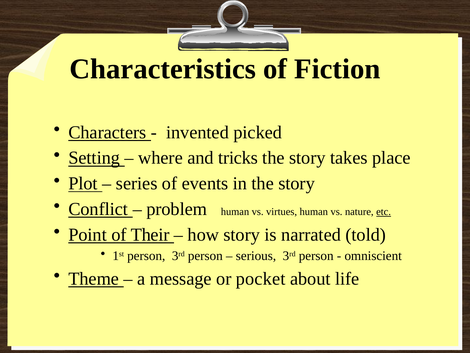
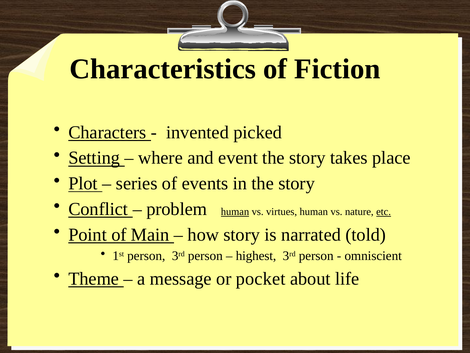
tricks: tricks -> event (238, 158)
human underline: none -> present (235, 212)
Their: Their -> Main (150, 235)
serious: serious -> highest (256, 256)
